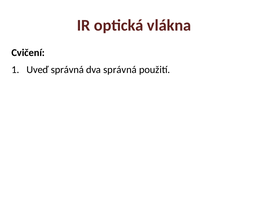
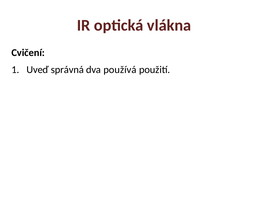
dva správná: správná -> používá (120, 69)
